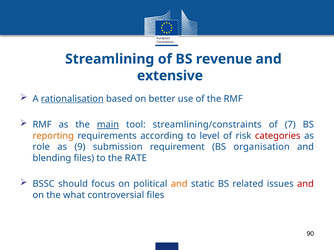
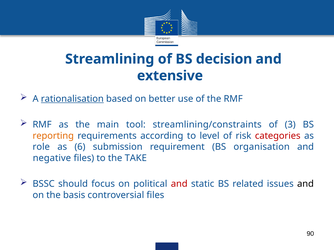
revenue: revenue -> decision (224, 59)
main underline: present -> none (108, 125)
7: 7 -> 3 (290, 125)
9: 9 -> 6 (80, 147)
blending: blending -> negative (52, 158)
RATE: RATE -> TAKE (136, 158)
and colour: orange -> red (179, 184)
and colour: red -> black (305, 184)
what: what -> basis (74, 195)
